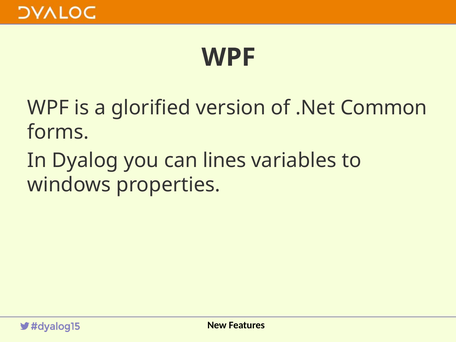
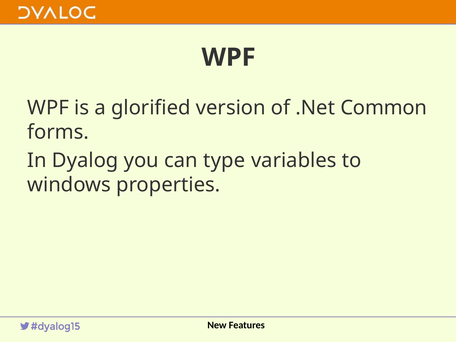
lines: lines -> type (224, 161)
